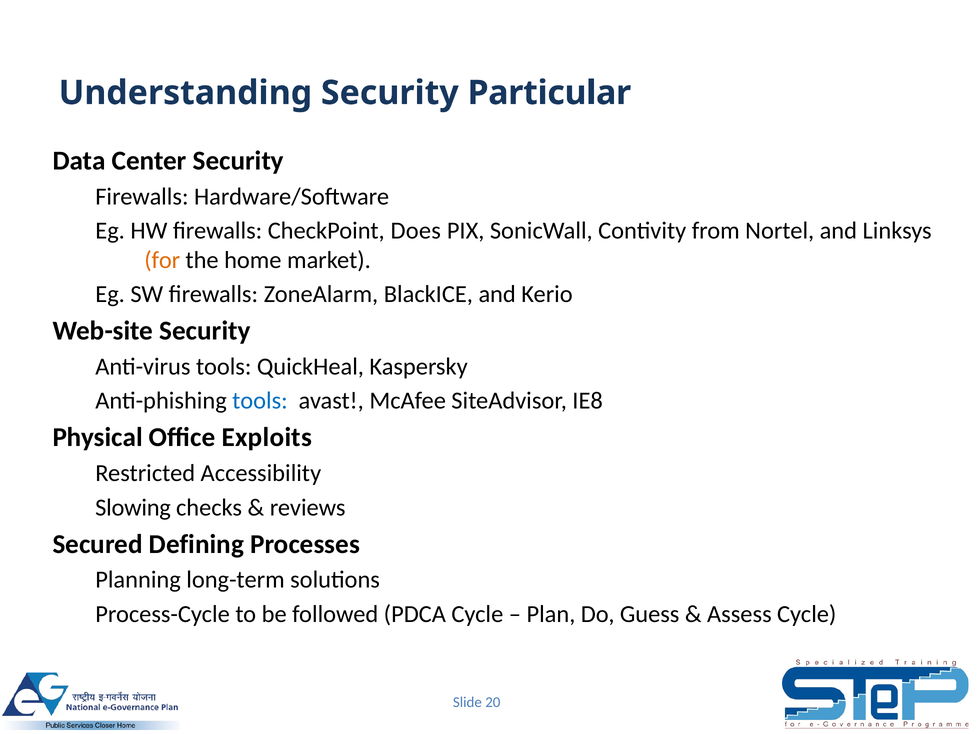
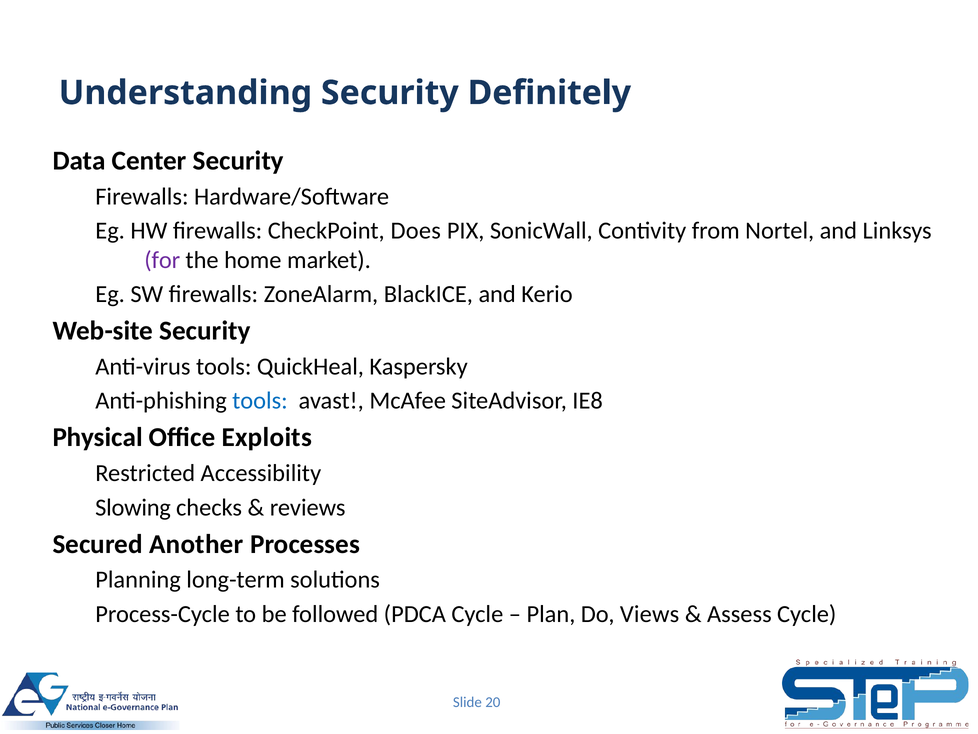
Particular: Particular -> Definitely (549, 93)
for colour: orange -> purple (162, 260)
Defining: Defining -> Another (196, 544)
Guess: Guess -> Views (650, 614)
